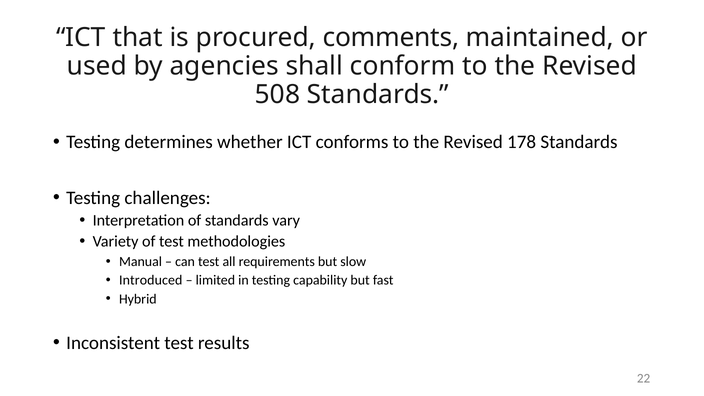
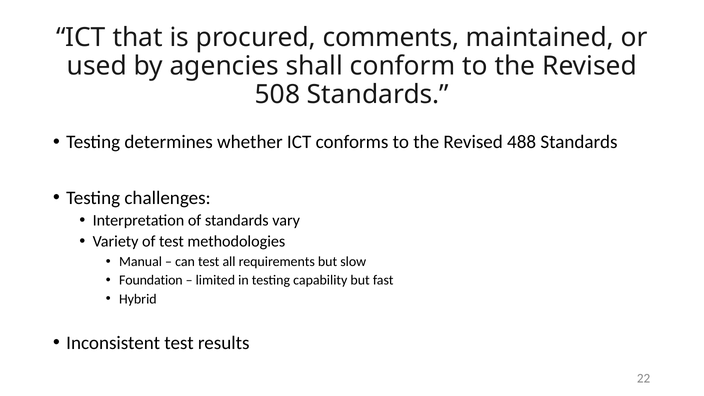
178: 178 -> 488 (522, 142)
Introduced: Introduced -> Foundation (151, 280)
